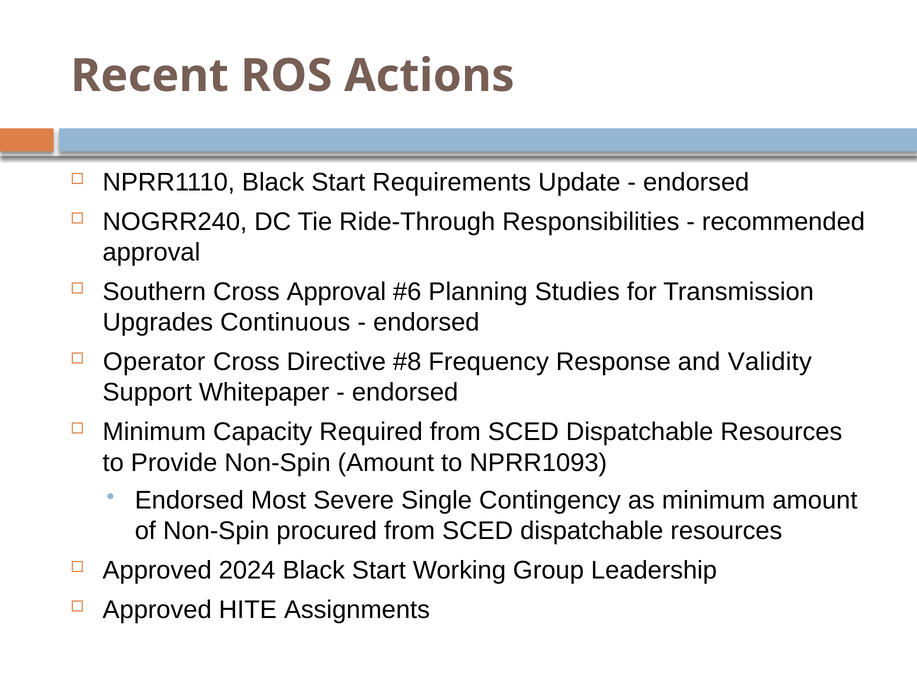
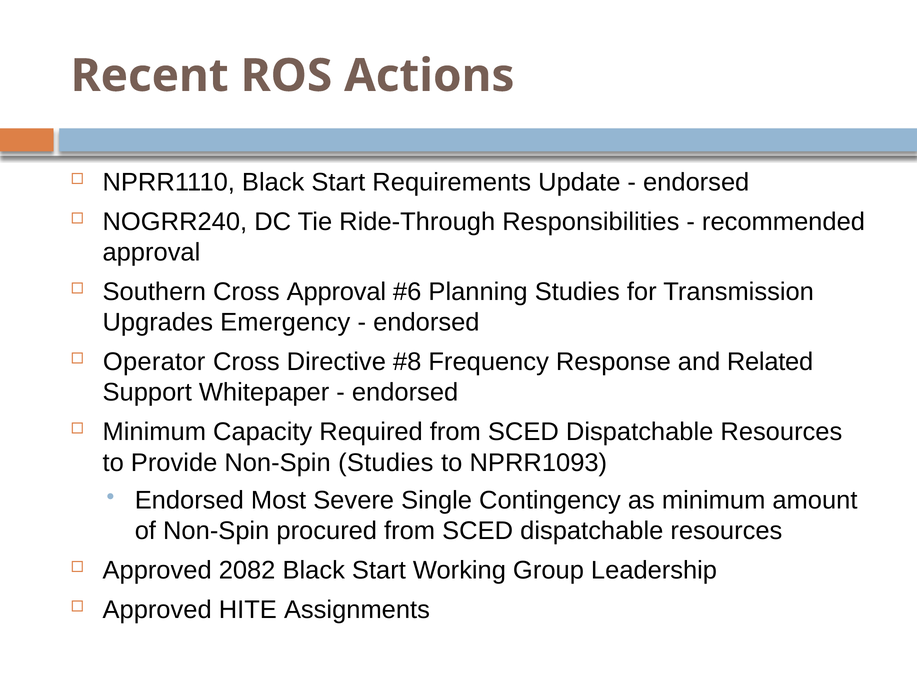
Continuous: Continuous -> Emergency (285, 322)
Validity: Validity -> Related (770, 362)
Non-Spin Amount: Amount -> Studies (386, 462)
2024: 2024 -> 2082 (247, 570)
